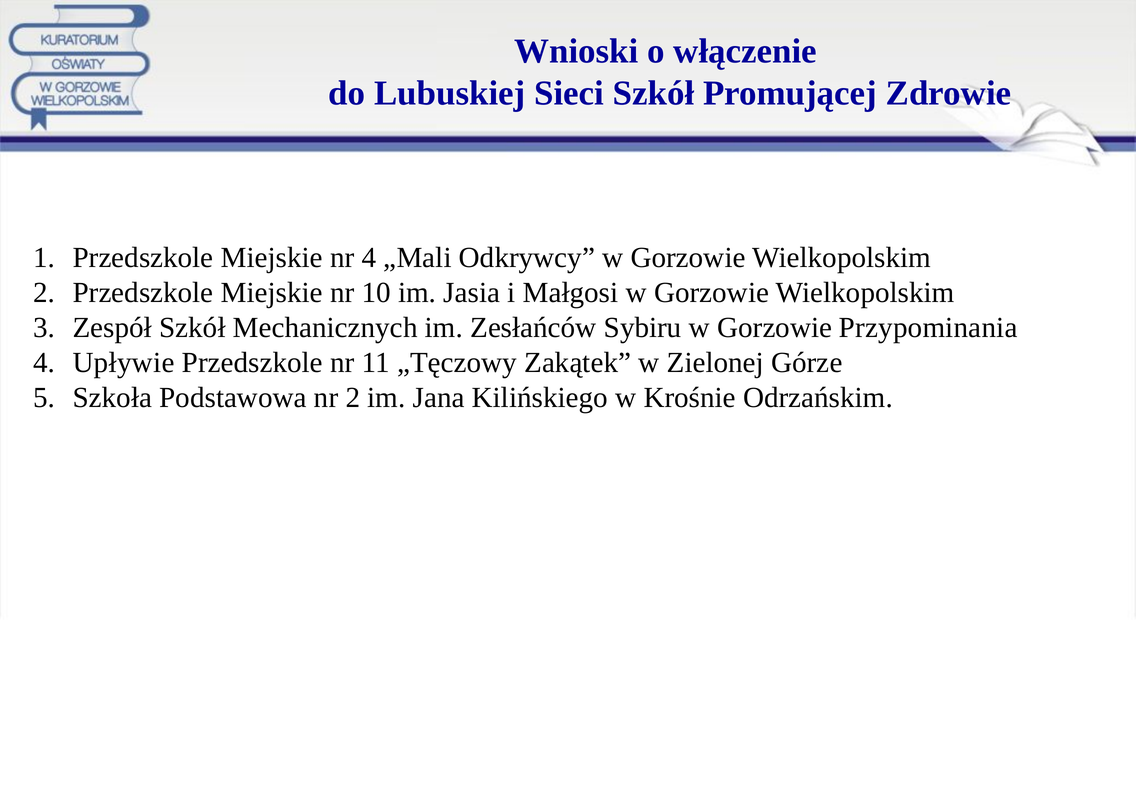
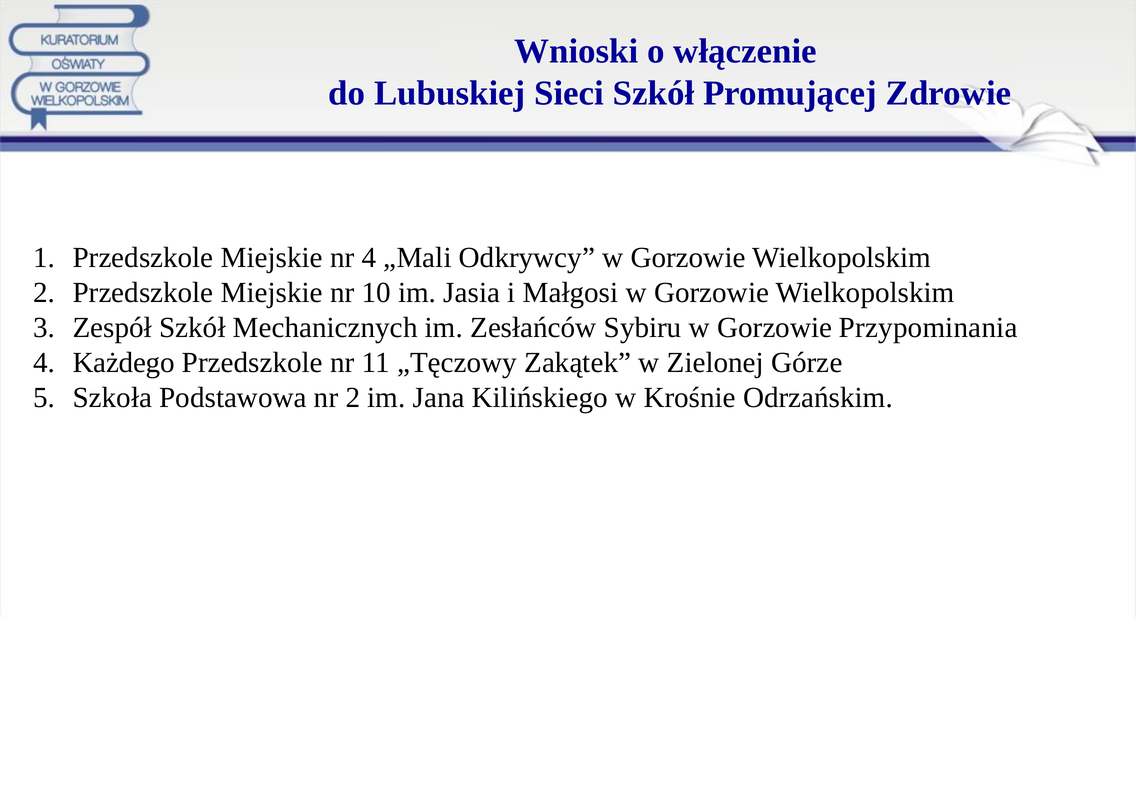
Upływie: Upływie -> Każdego (124, 363)
